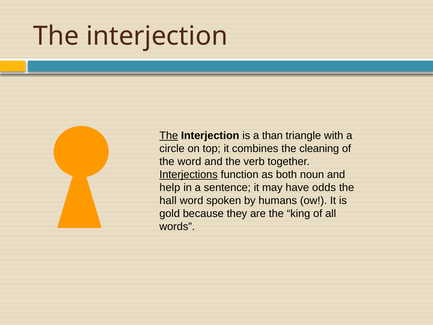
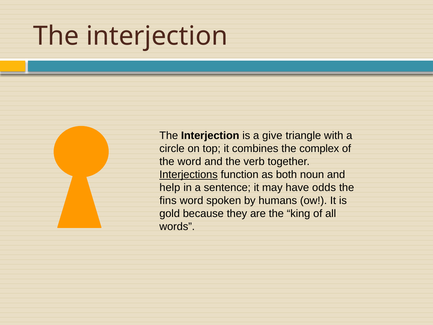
The underline: present -> none (169, 136)
than: than -> give (272, 136)
cleaning: cleaning -> complex (319, 149)
hall: hall -> fins (168, 201)
